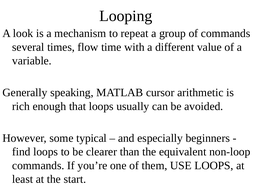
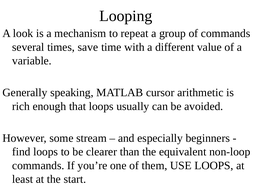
flow: flow -> save (88, 47)
typical: typical -> stream (91, 138)
